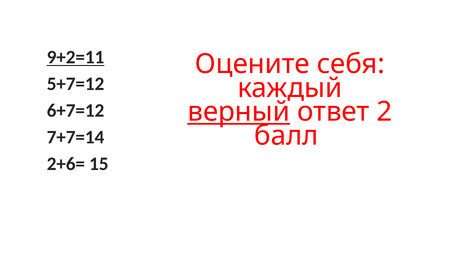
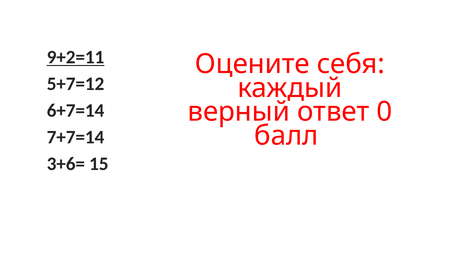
6+7=12: 6+7=12 -> 6+7=14 (75, 111)
верный underline: present -> none (239, 112)
2: 2 -> 0 (384, 112)
2+6=: 2+6= -> 3+6= (66, 164)
